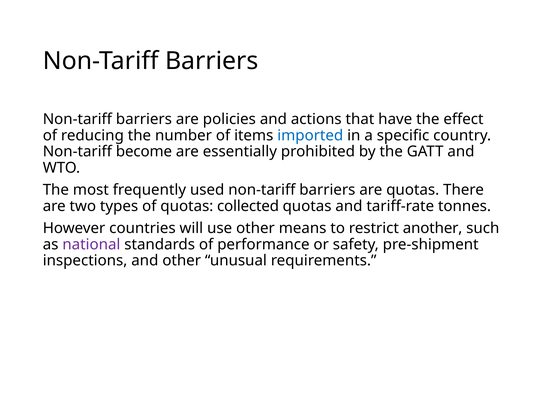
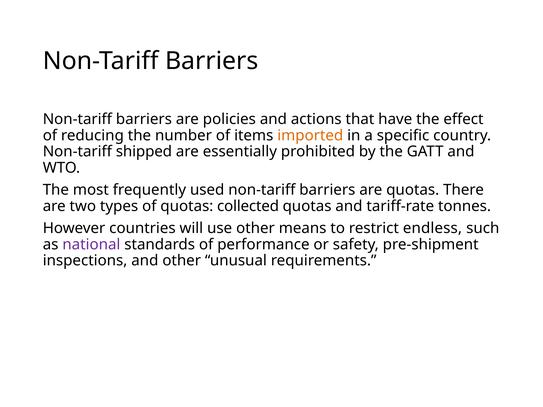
imported colour: blue -> orange (310, 135)
become: become -> shipped (144, 152)
another: another -> endless (432, 228)
